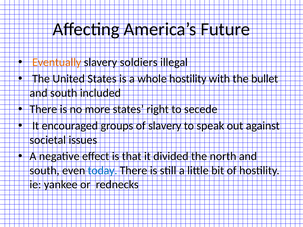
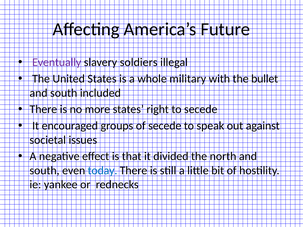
Eventually colour: orange -> purple (57, 62)
whole hostility: hostility -> military (188, 79)
of slavery: slavery -> secede (165, 126)
